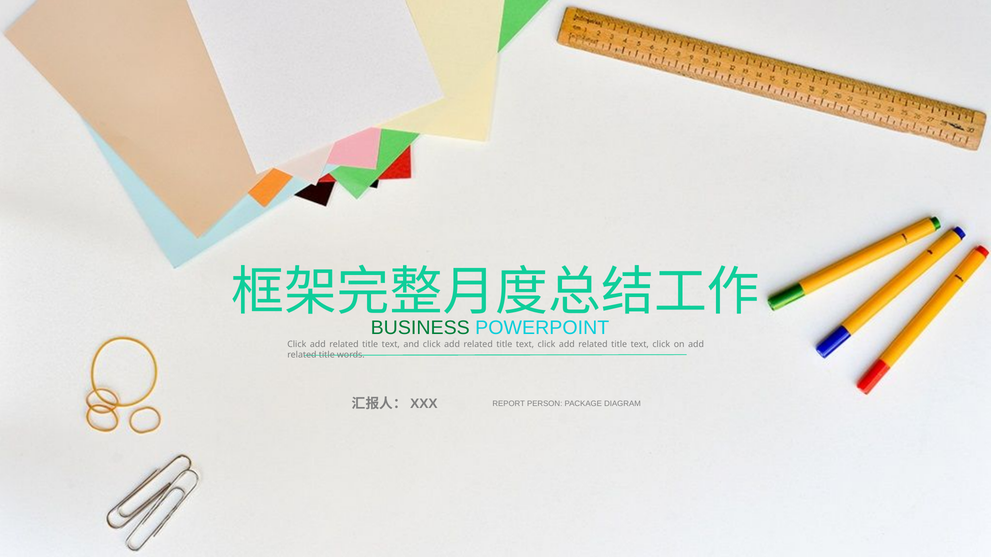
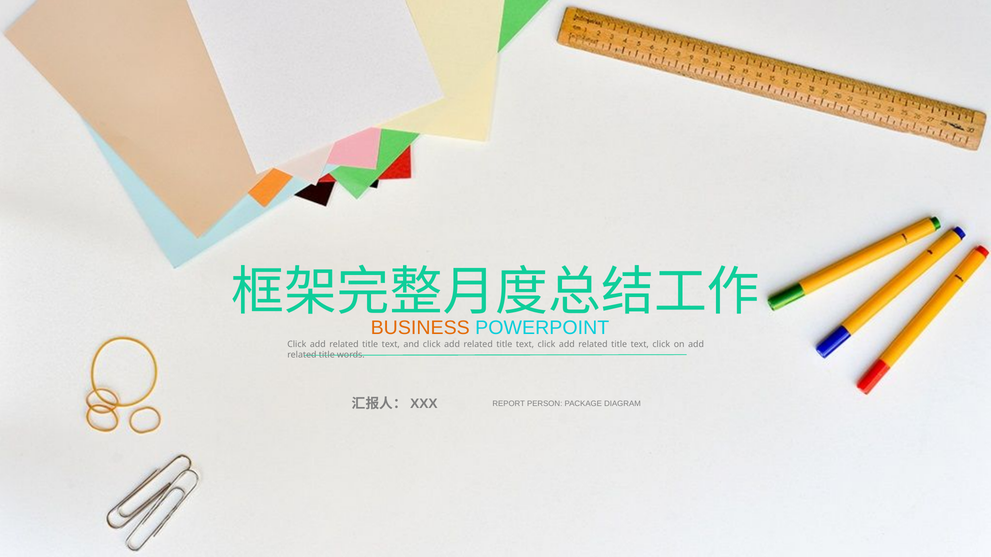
BUSINESS colour: green -> orange (420, 328)
